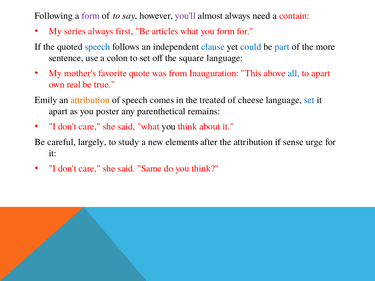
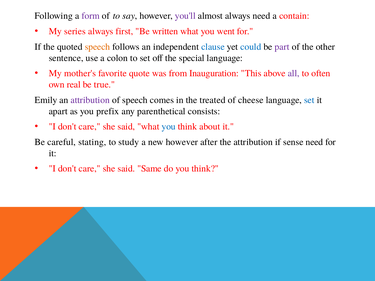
articles: articles -> written (165, 31)
you form: form -> went (226, 31)
speech colour: blue -> orange (97, 47)
part colour: blue -> purple (282, 47)
more: more -> other (325, 47)
square: square -> special (192, 58)
all colour: blue -> purple (294, 73)
to apart: apart -> often (321, 73)
attribution colour: orange -> purple (90, 100)
poster: poster -> prefix (108, 111)
remains: remains -> consists (204, 111)
you colour: black -> blue (169, 127)
largely: largely -> stating (92, 142)
new elements: elements -> however (182, 142)
sense urge: urge -> need (314, 142)
